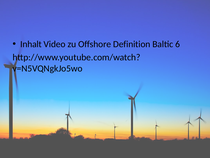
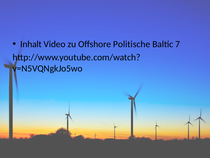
Definition: Definition -> Politische (132, 44)
6: 6 -> 7 (178, 44)
